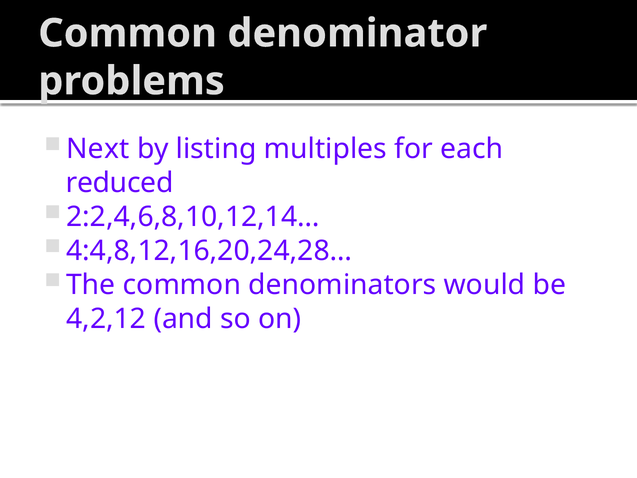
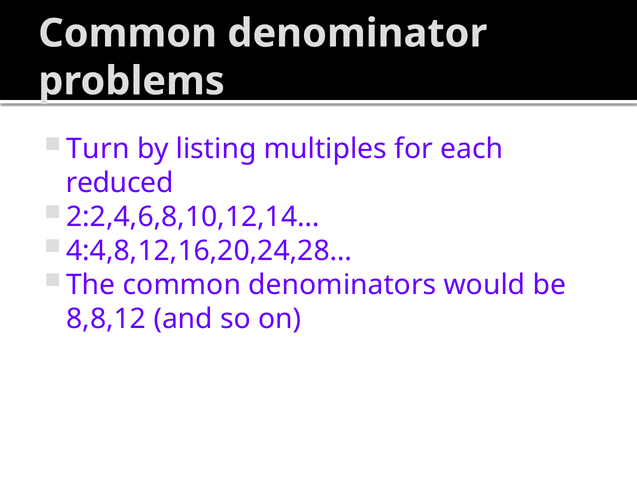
Next: Next -> Turn (98, 149)
4,2,12: 4,2,12 -> 8,8,12 (106, 319)
